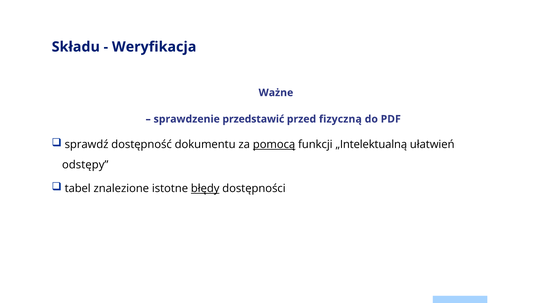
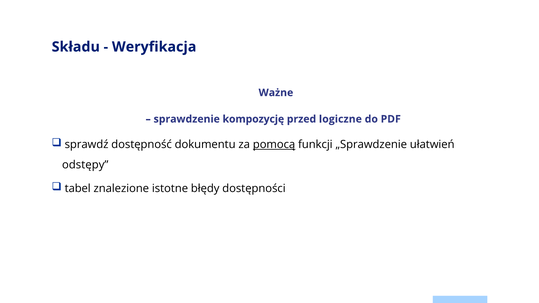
przedstawić: przedstawić -> kompozycję (253, 119)
fizyczną: fizyczną -> logiczne (340, 119)
„Intelektualną: „Intelektualną -> „Sprawdzenie (371, 145)
błędy underline: present -> none (205, 189)
